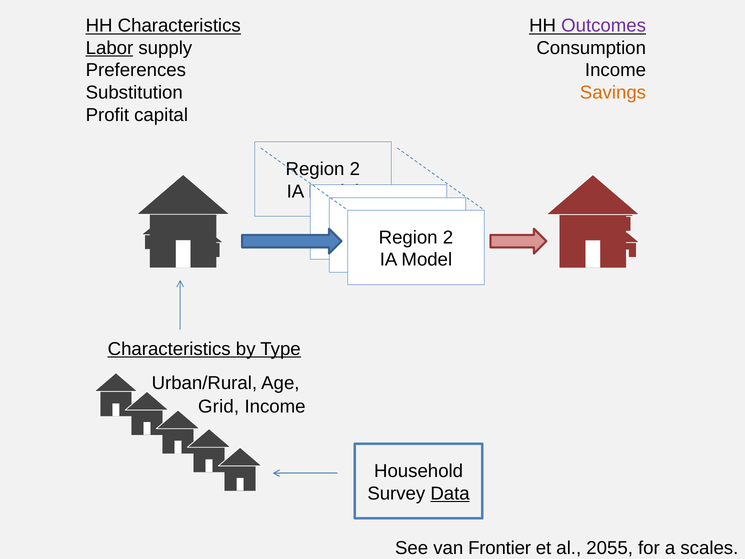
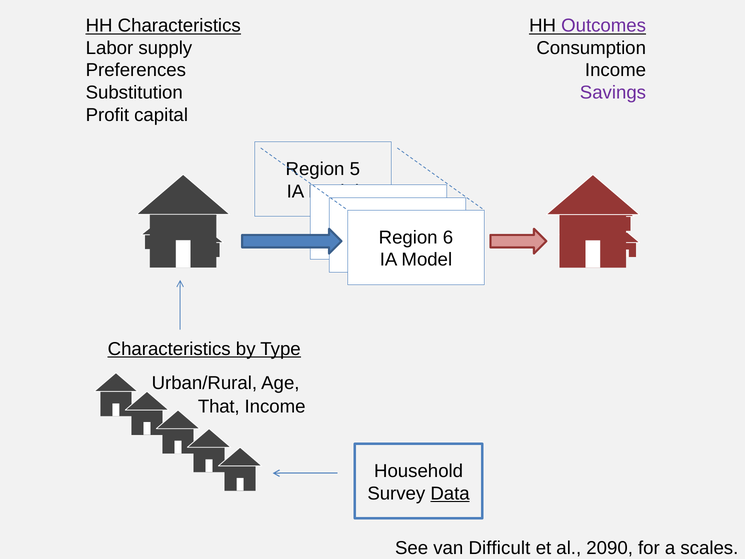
Labor underline: present -> none (109, 48)
Savings colour: orange -> purple (613, 93)
2: 2 -> 5 (355, 169)
2: 2 -> 6 (448, 237)
Grid: Grid -> That (219, 406)
Frontier: Frontier -> Difficult (499, 548)
2055: 2055 -> 2090 (610, 548)
